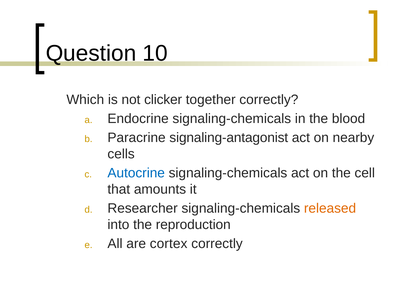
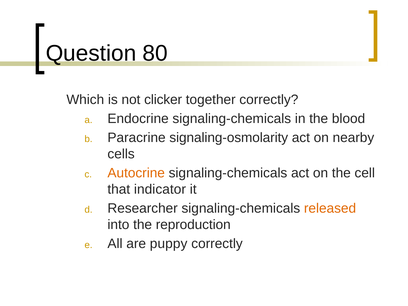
10: 10 -> 80 (155, 53)
signaling-antagonist: signaling-antagonist -> signaling-osmolarity (229, 138)
Autocrine colour: blue -> orange (136, 173)
amounts: amounts -> indicator (160, 189)
cortex: cortex -> puppy (169, 244)
